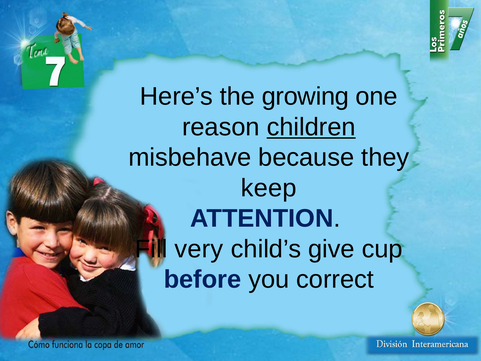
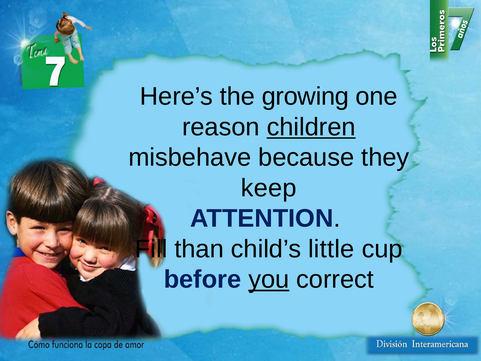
very: very -> than (199, 249)
give: give -> little (331, 249)
you underline: none -> present (269, 279)
